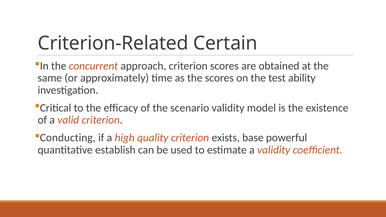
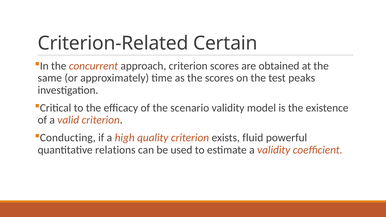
ability: ability -> peaks (302, 78)
base: base -> fluid (253, 138)
establish: establish -> relations (115, 150)
